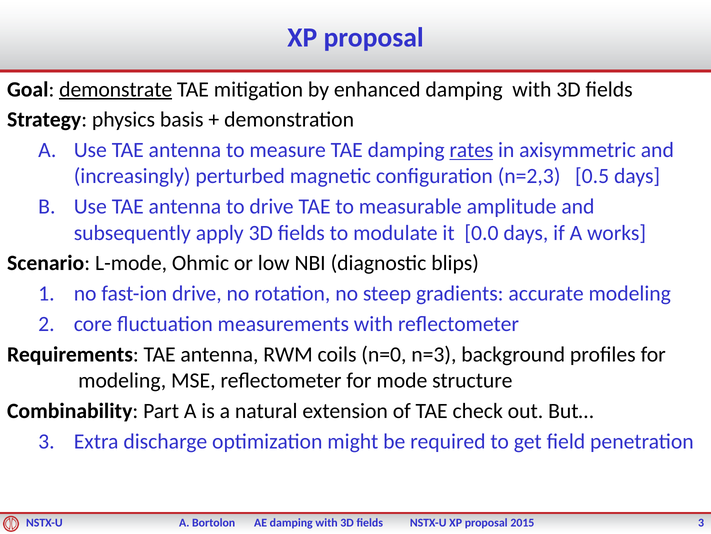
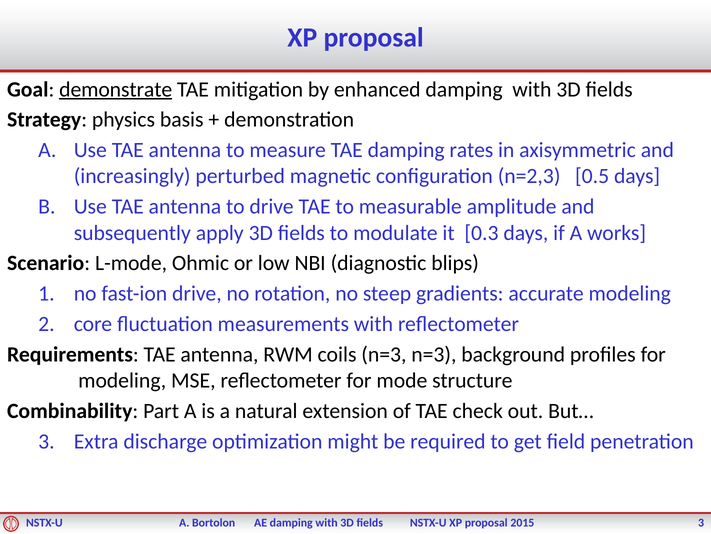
rates underline: present -> none (471, 150)
0.0: 0.0 -> 0.3 (481, 233)
coils n=0: n=0 -> n=3 (384, 354)
